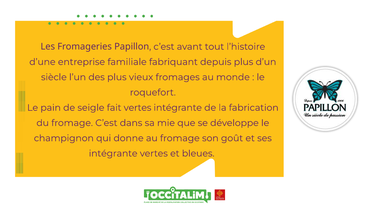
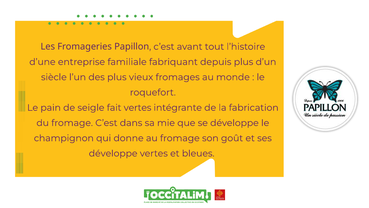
intégrante: intégrante -> développe (113, 153)
